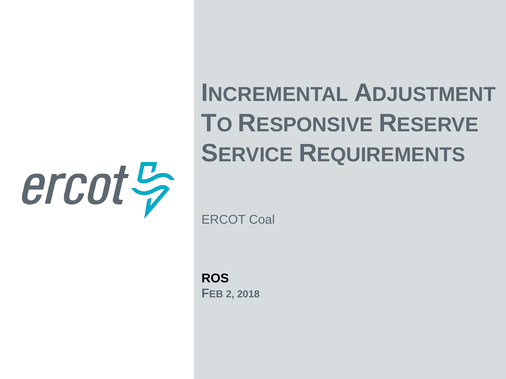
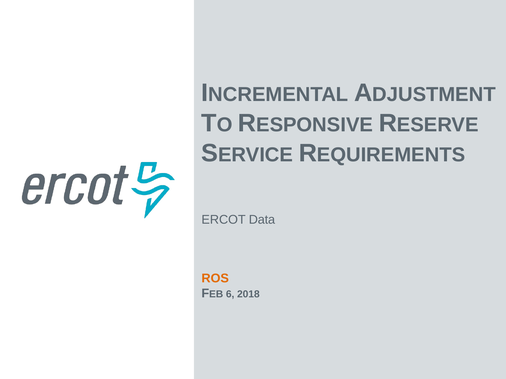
Coal: Coal -> Data (262, 220)
ROS colour: black -> orange (215, 279)
2: 2 -> 6 (230, 295)
